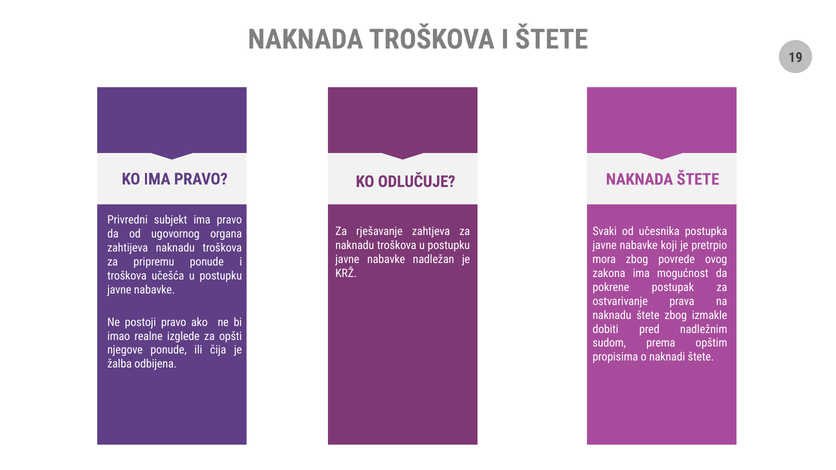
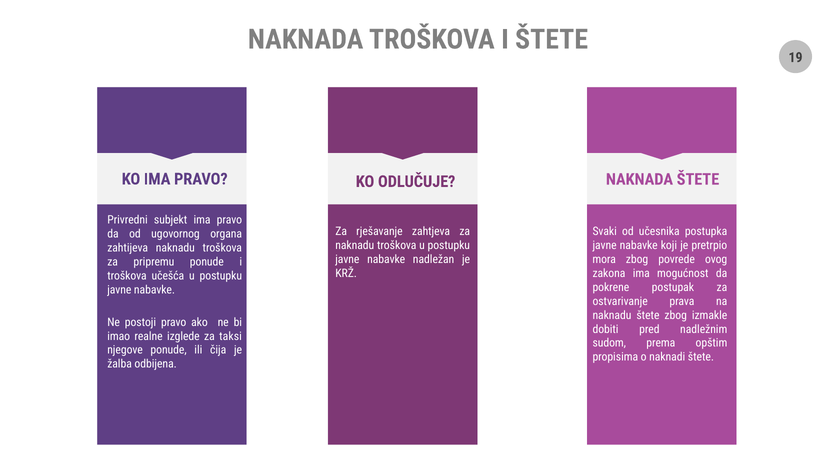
opšti: opšti -> taksi (231, 336)
